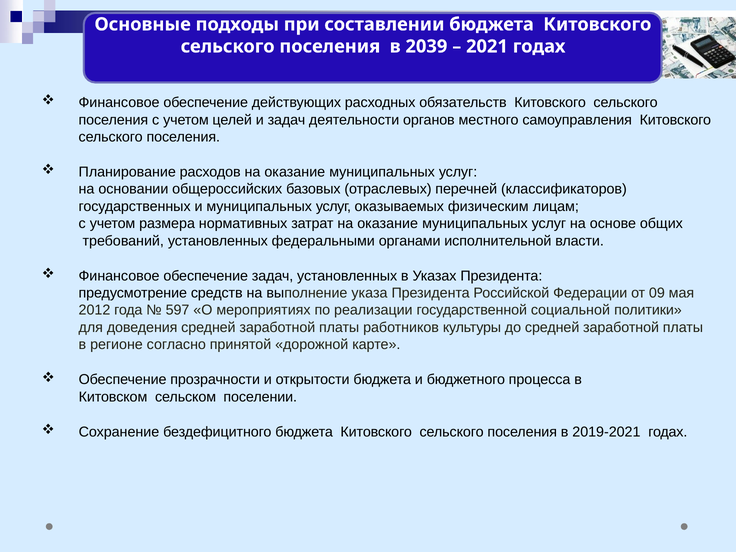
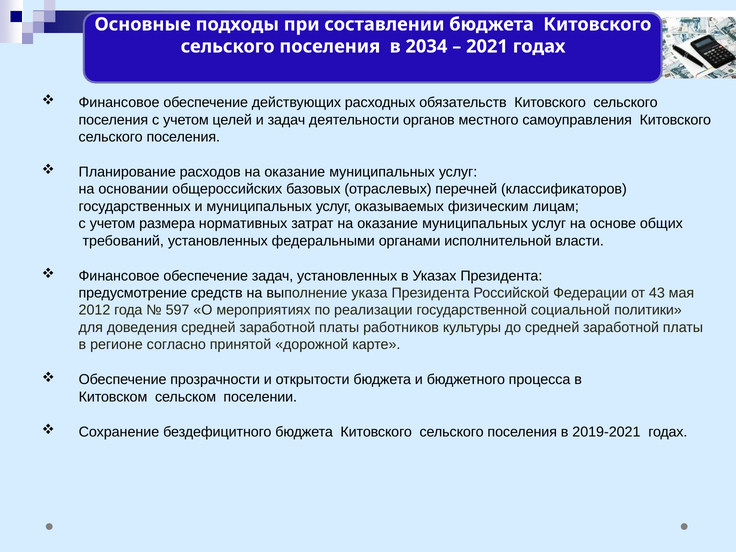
2039: 2039 -> 2034 (426, 46)
09: 09 -> 43 (657, 293)
